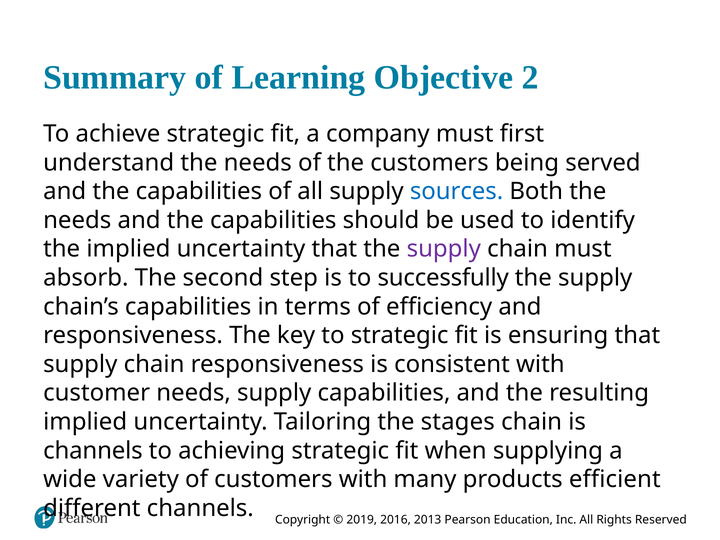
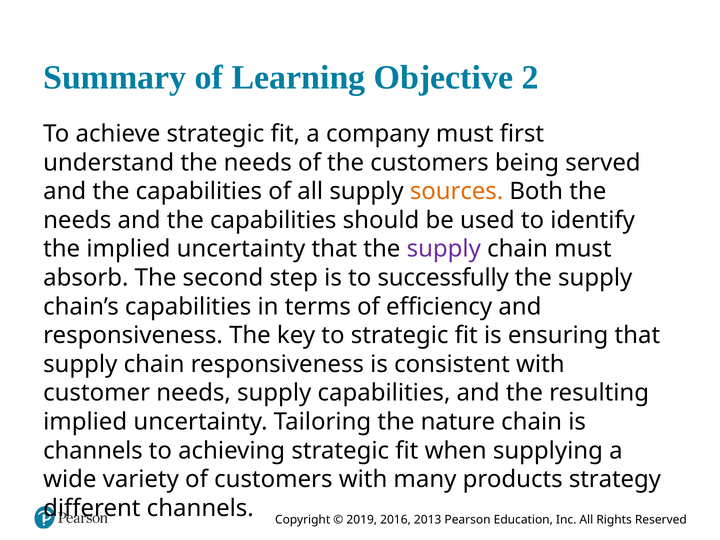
sources colour: blue -> orange (457, 191)
stages: stages -> nature (458, 422)
efficient: efficient -> strategy (615, 479)
